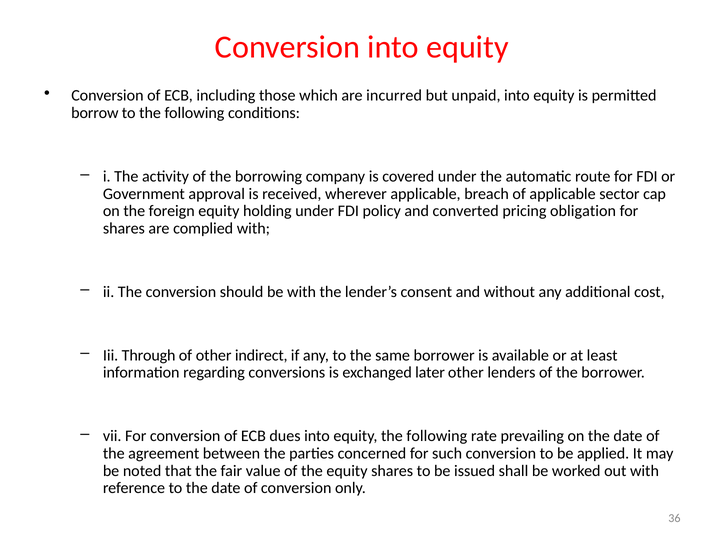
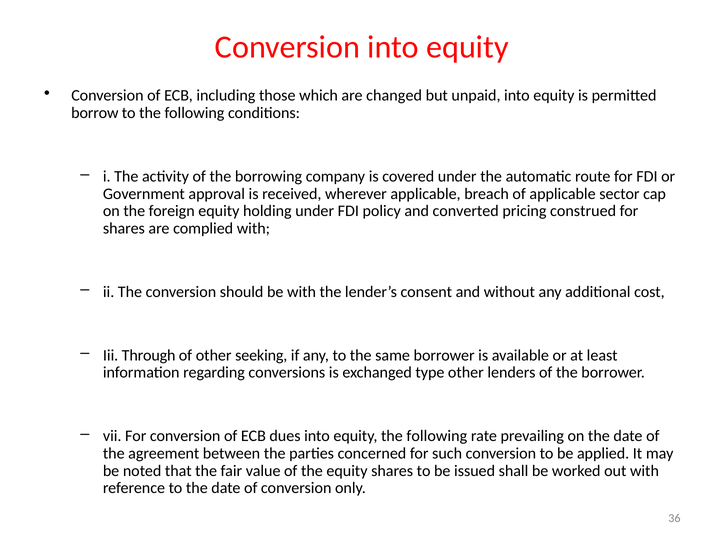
incurred: incurred -> changed (394, 96)
obligation: obligation -> construed (583, 211)
indirect: indirect -> seeking (261, 355)
later: later -> type (430, 373)
